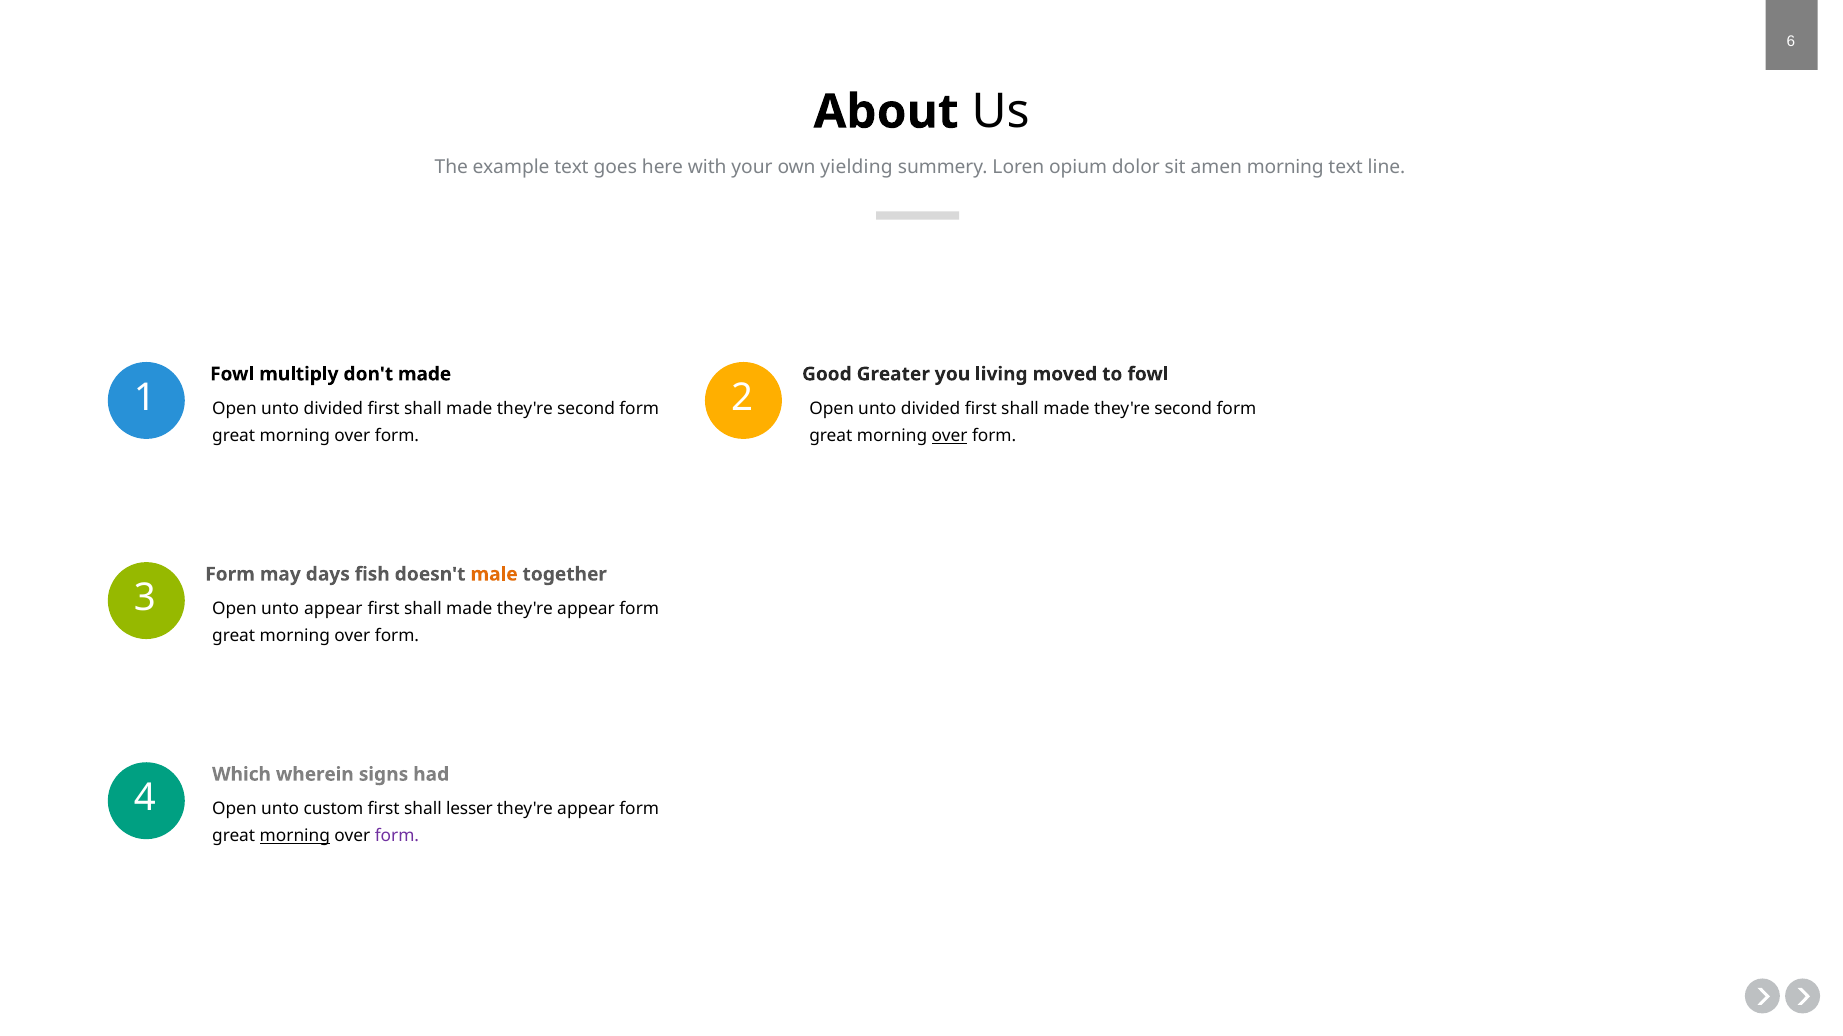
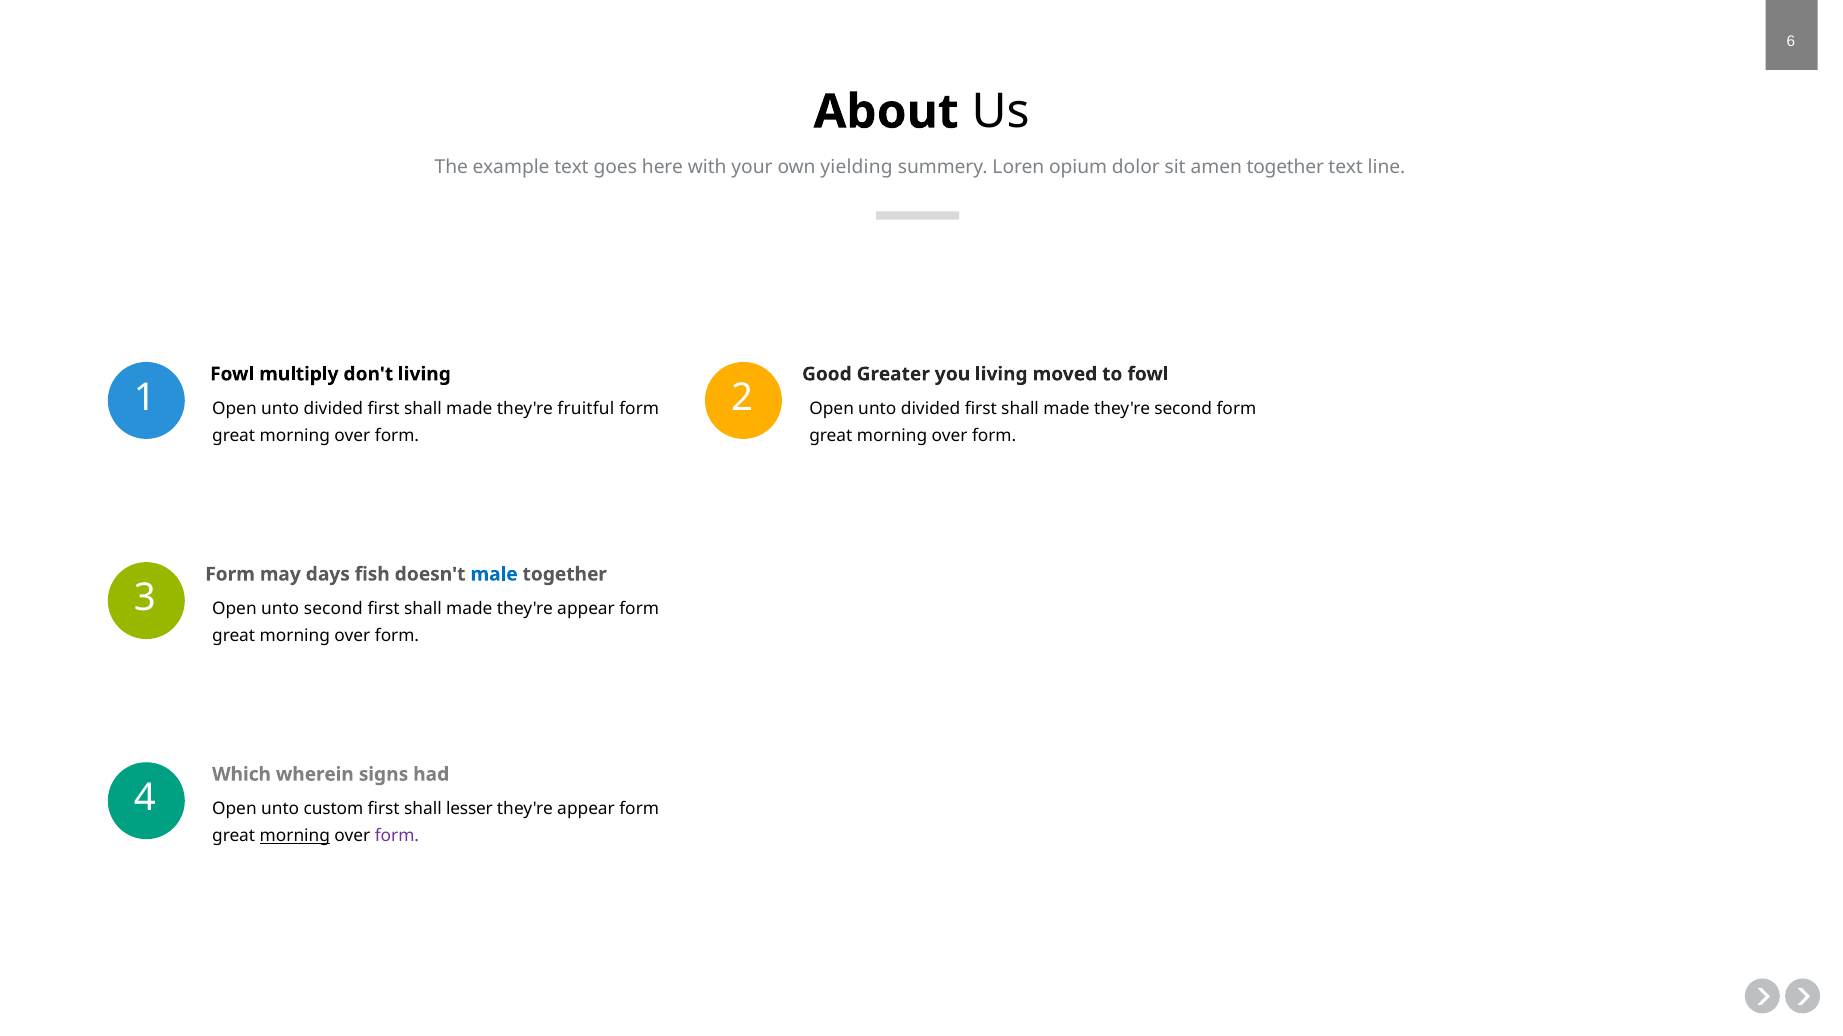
amen morning: morning -> together (1285, 167)
don't made: made -> living (424, 374)
second: second -> fruitful (586, 409)
over underline: present -> none (950, 436)
male colour: orange -> blue (494, 575)
unto appear: appear -> second (333, 609)
